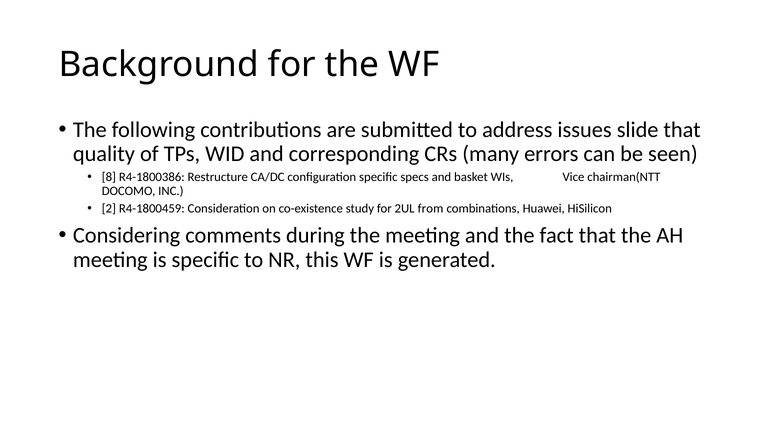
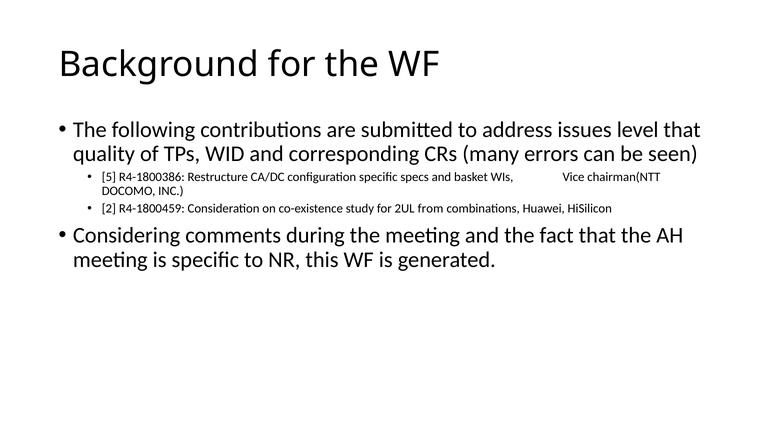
slide: slide -> level (638, 130)
8: 8 -> 5 (109, 177)
